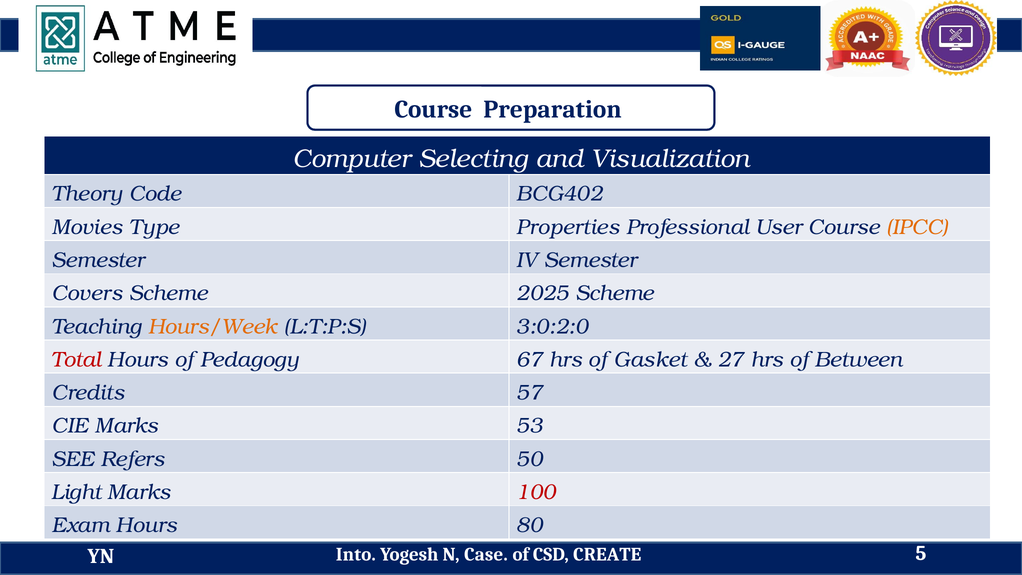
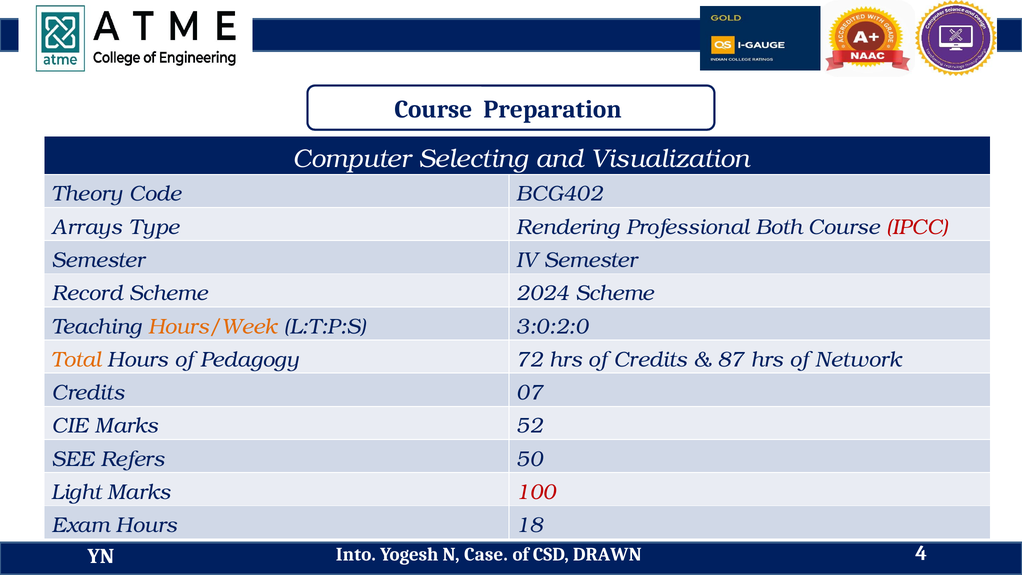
Movies: Movies -> Arrays (87, 227)
Properties: Properties -> Rendering (568, 227)
User: User -> Both (779, 227)
IPCC colour: orange -> red (917, 227)
Covers: Covers -> Record (87, 293)
2025: 2025 -> 2024 (543, 293)
Total colour: red -> orange (76, 360)
67: 67 -> 72 (530, 360)
of Gasket: Gasket -> Credits (651, 360)
27: 27 -> 87 (731, 360)
Between: Between -> Network (858, 360)
57: 57 -> 07 (530, 393)
53: 53 -> 52 (530, 426)
80: 80 -> 18 (530, 525)
CREATE: CREATE -> DRAWN (607, 554)
5: 5 -> 4 (921, 553)
